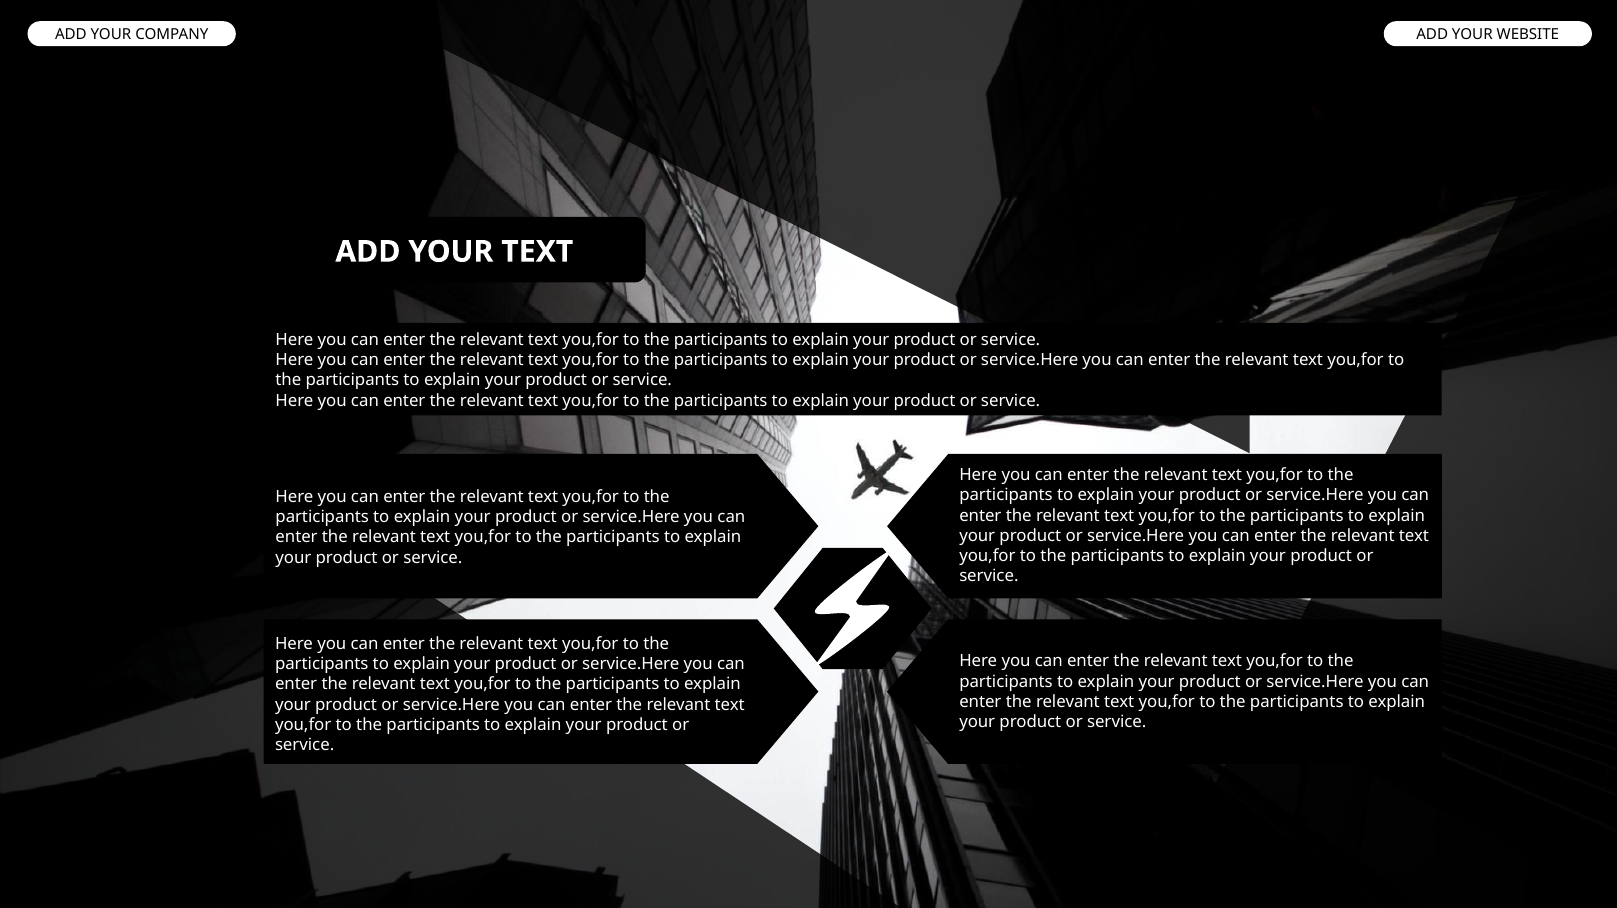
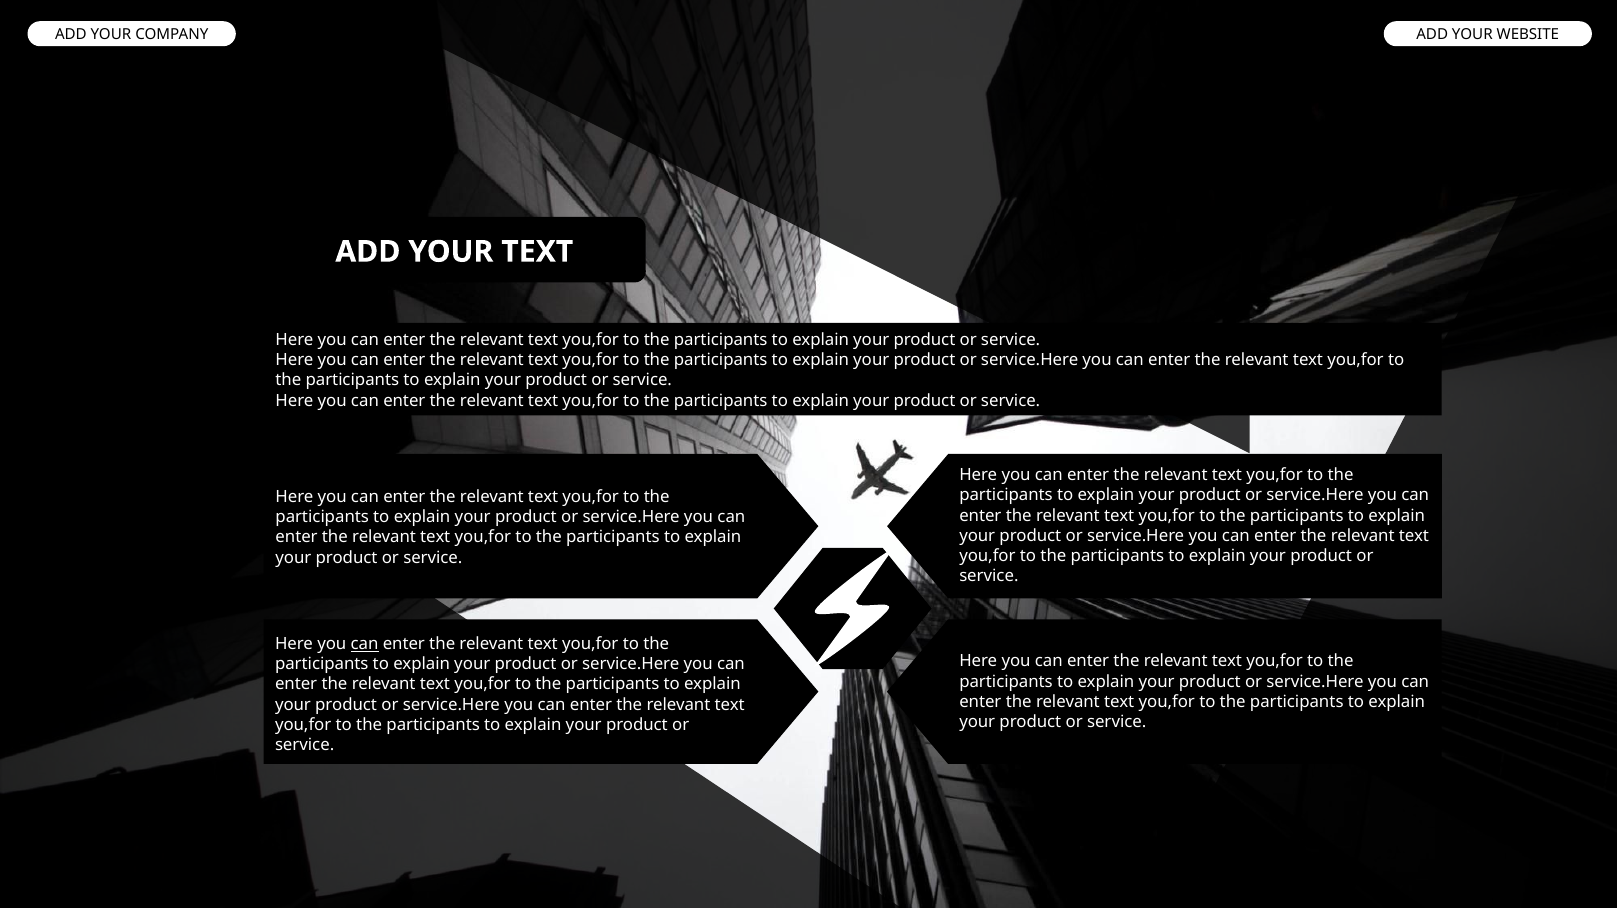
can underline: none -> present (365, 644)
